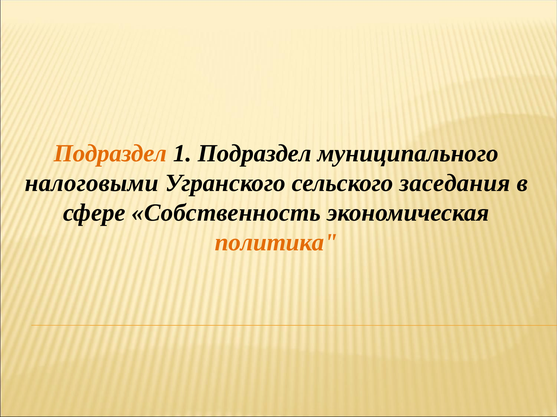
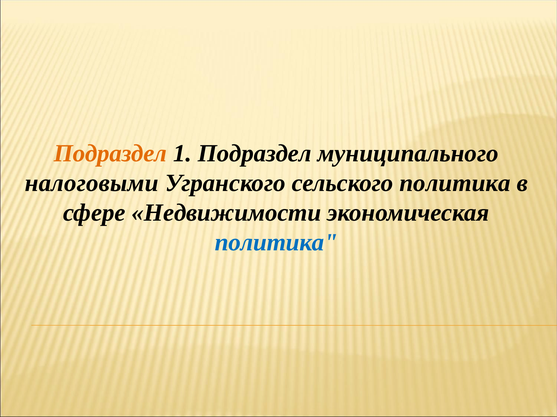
сельского заседания: заседания -> политика (455, 183)
Собственность: Собственность -> Недвижимости (226, 213)
политика colour: orange -> blue (276, 243)
